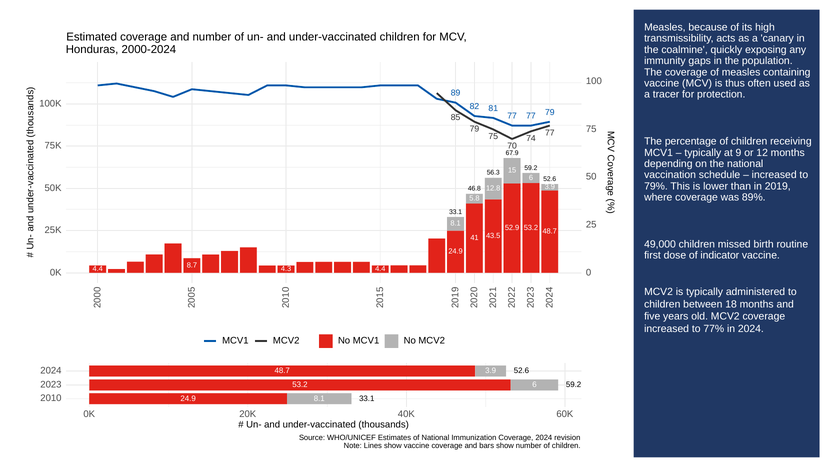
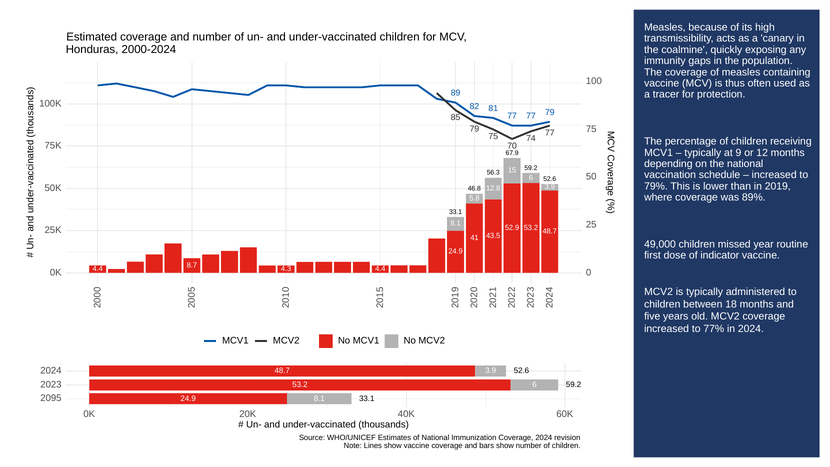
birth: birth -> year (764, 244)
2010: 2010 -> 2095 (51, 398)
